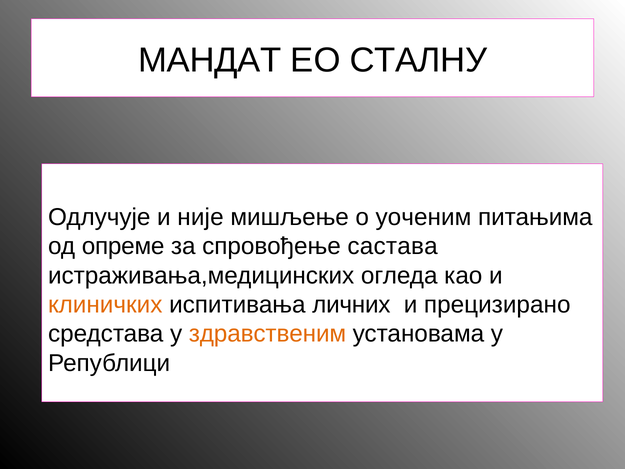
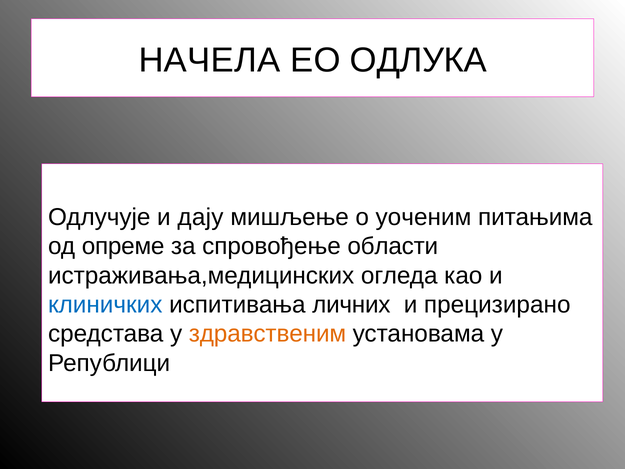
МАНДАТ: МАНДАТ -> НАЧЕЛА (210, 60)
СТАЛНУ: СТАЛНУ -> ОДЛУКА (418, 60)
није: није -> дају (200, 217)
састава: састава -> области (393, 246)
клиничких colour: orange -> blue (105, 305)
